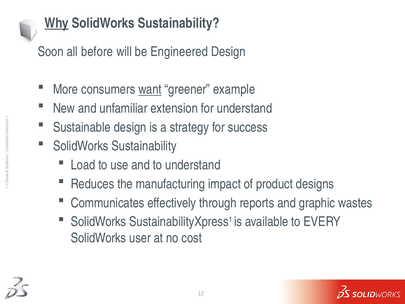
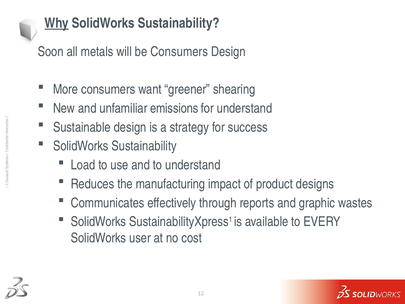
before: before -> metals (97, 52)
be Engineered: Engineered -> Consumers (179, 52)
want underline: present -> none (150, 89)
example: example -> shearing (234, 89)
extension: extension -> emissions (174, 108)
